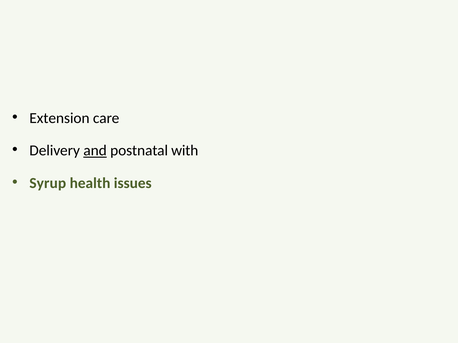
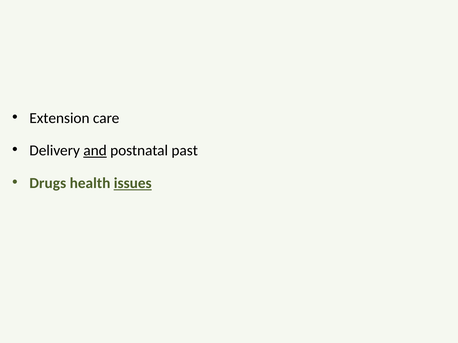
with: with -> past (185, 151)
Syrup: Syrup -> Drugs (48, 183)
issues underline: none -> present (133, 183)
